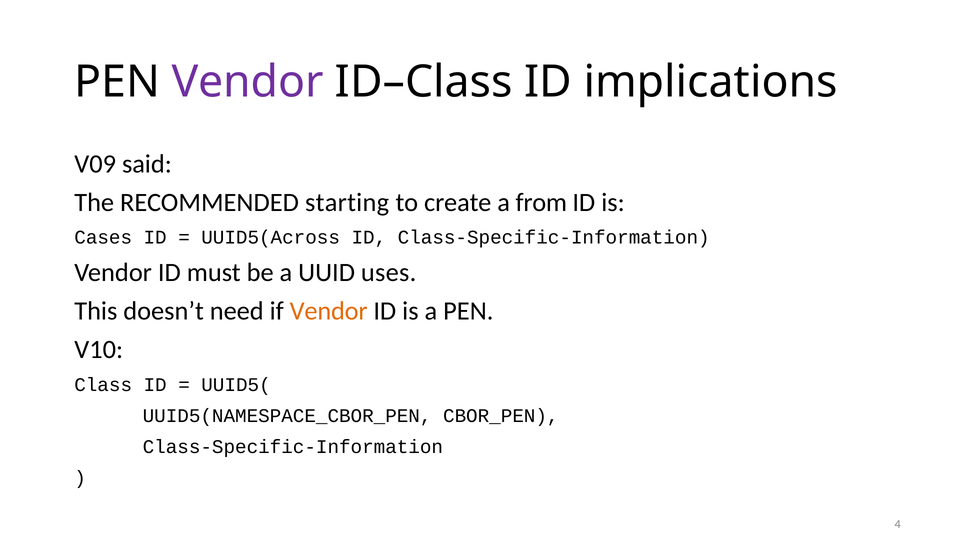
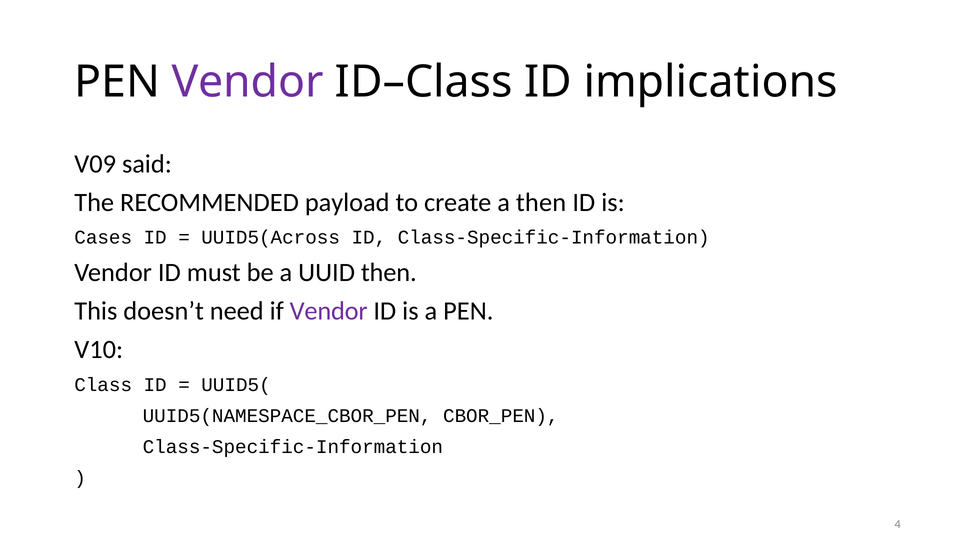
starting: starting -> payload (347, 202)
a from: from -> then (541, 202)
UUID uses: uses -> then (389, 272)
Vendor colour: orange -> purple (329, 311)
